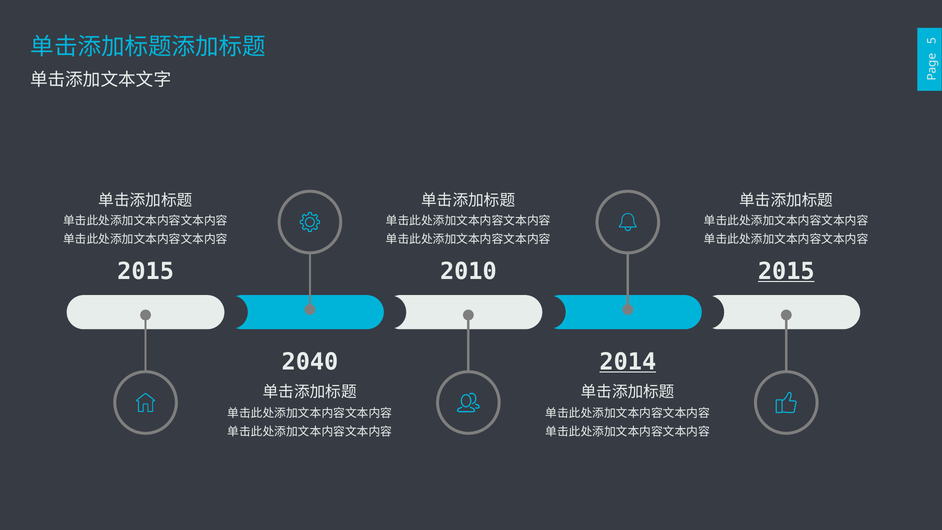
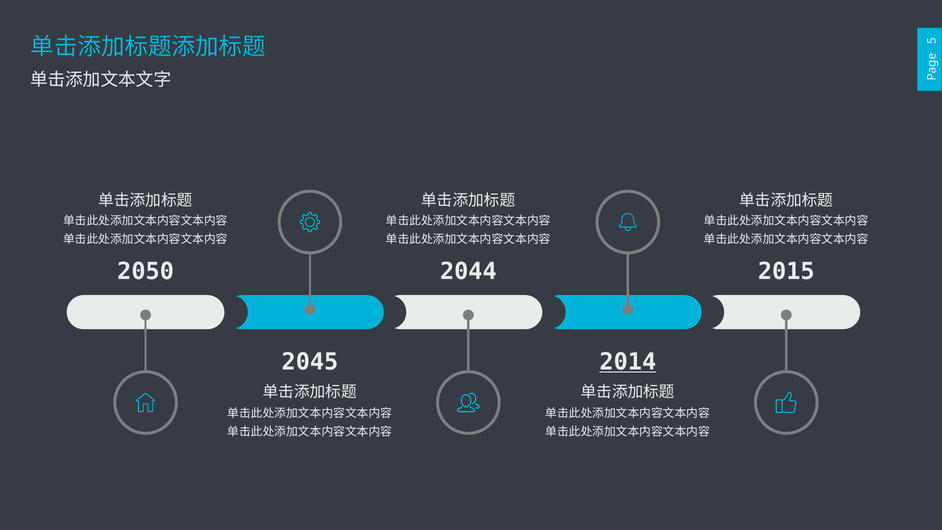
2015: 2015 -> 2050 (146, 271)
2010: 2010 -> 2044 (468, 271)
2015 underline: present -> none (786, 271)
2040: 2040 -> 2045 (310, 362)
